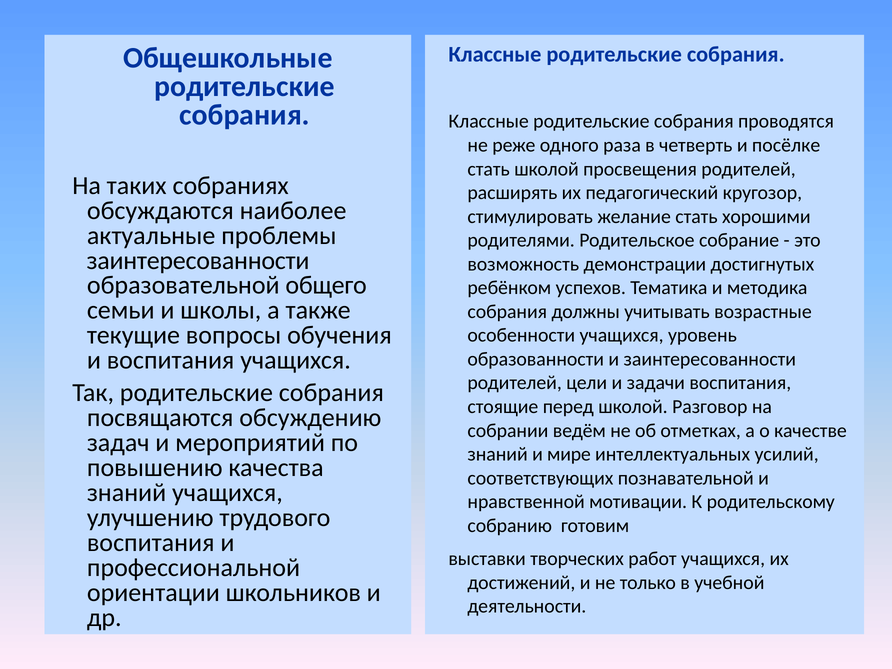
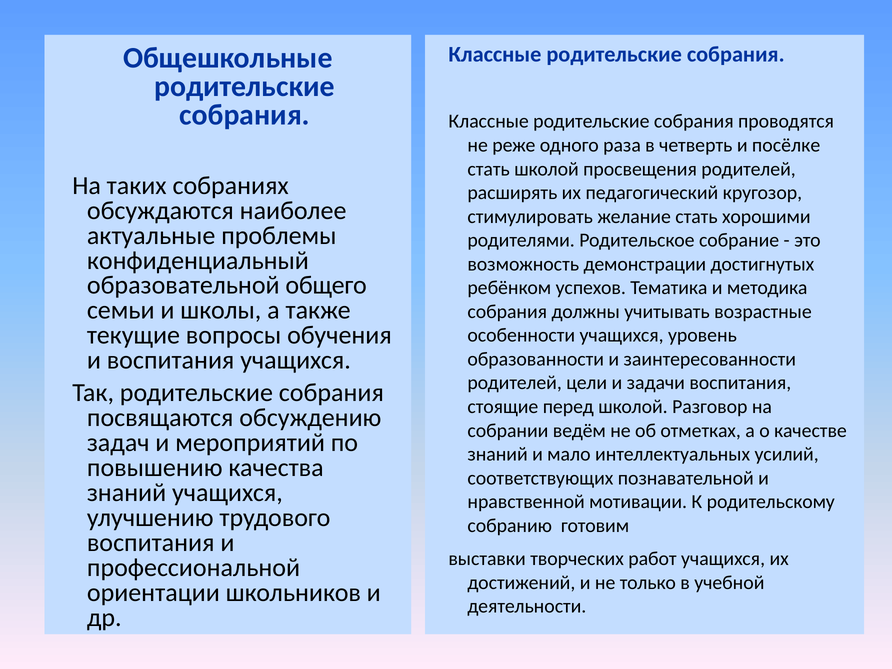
заинтересованности: заинтересованности -> конфиденциальный (198, 260)
мире: мире -> мало (569, 454)
